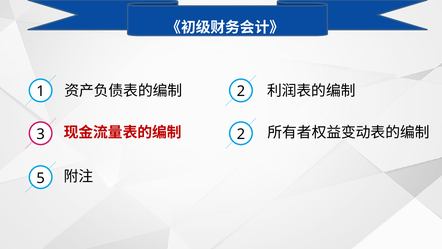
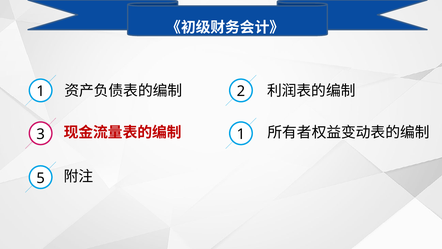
3 2: 2 -> 1 (241, 134)
